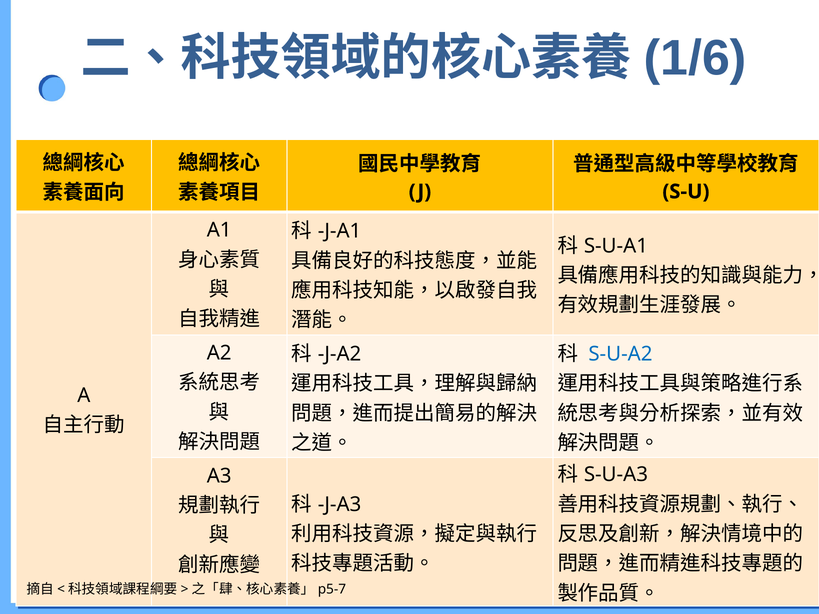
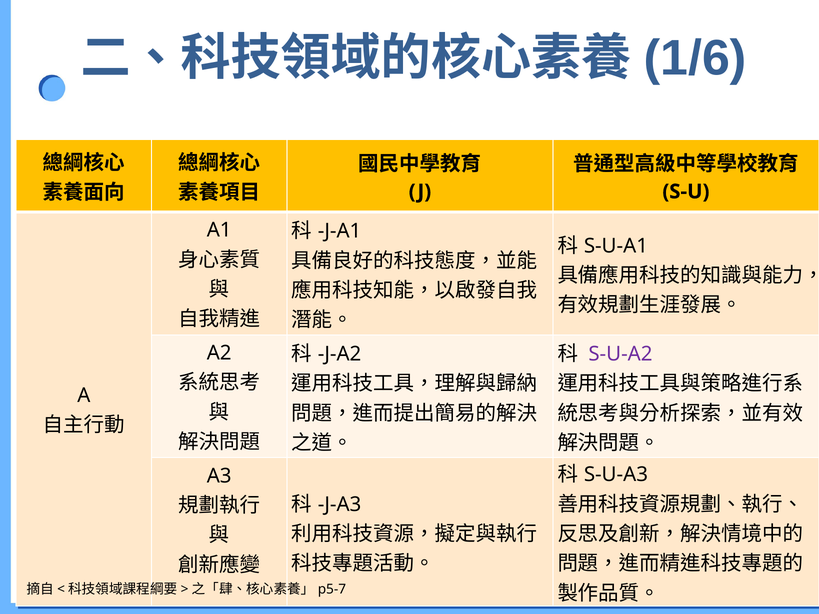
S-U-A2 colour: blue -> purple (620, 354)
